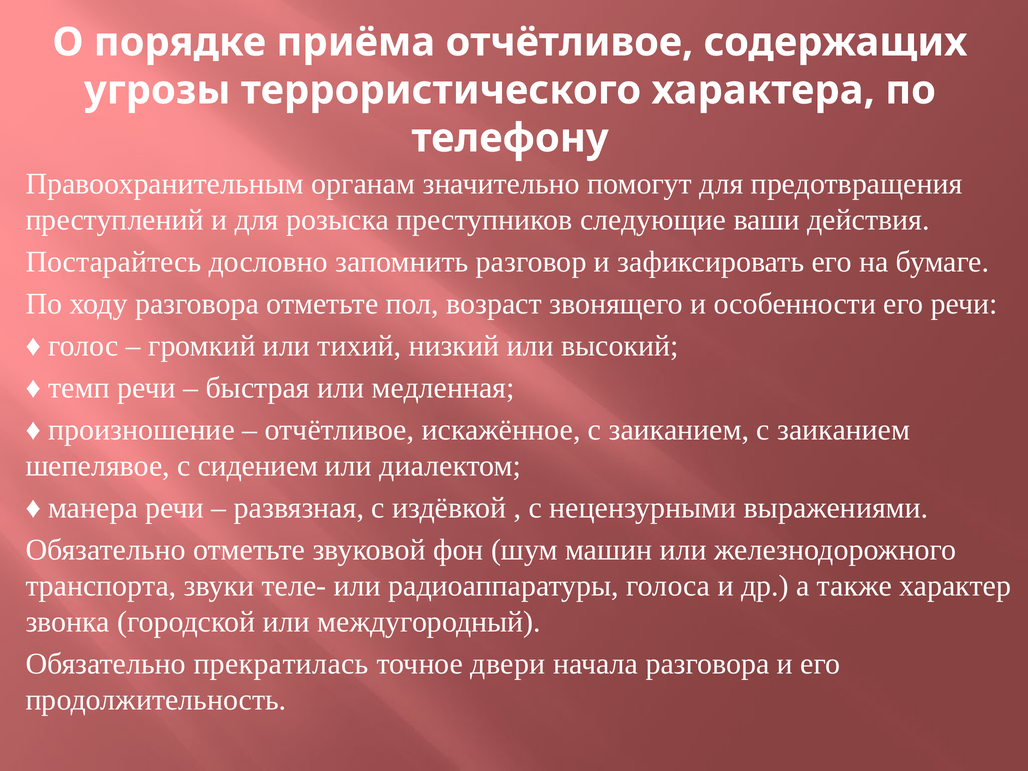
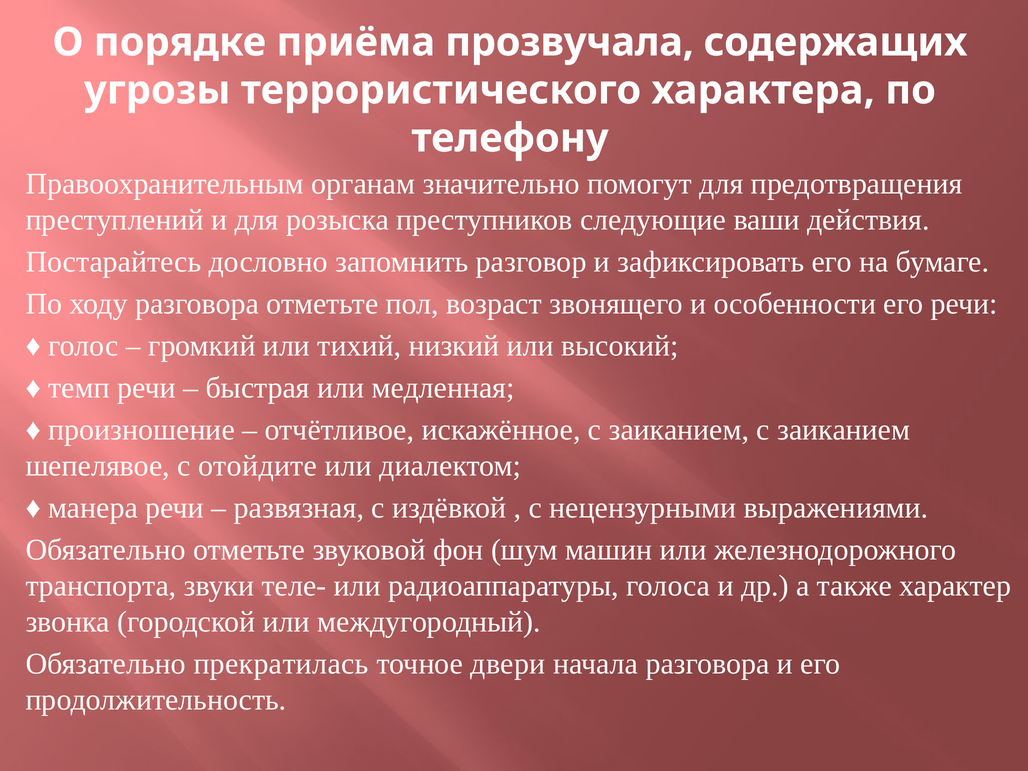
приёма отчётливое: отчётливое -> прозвучала (570, 42)
сидением: сидением -> отойдите (258, 466)
